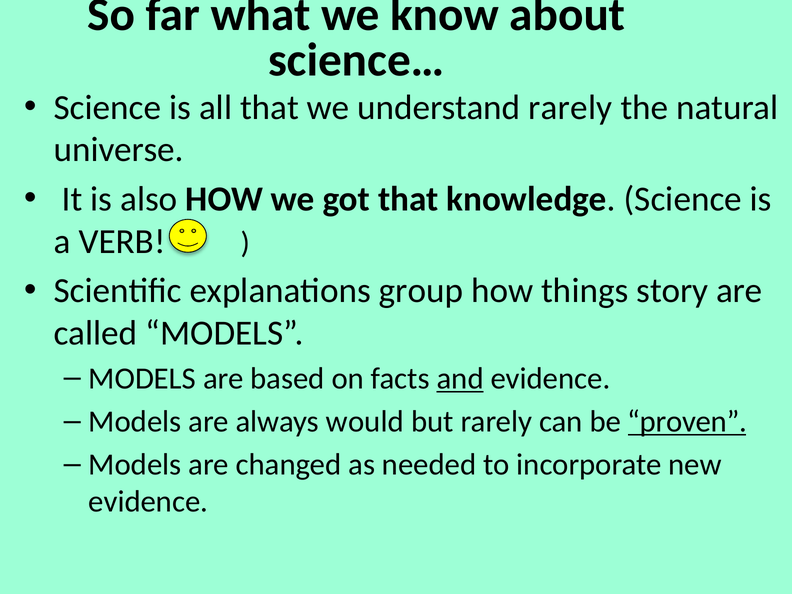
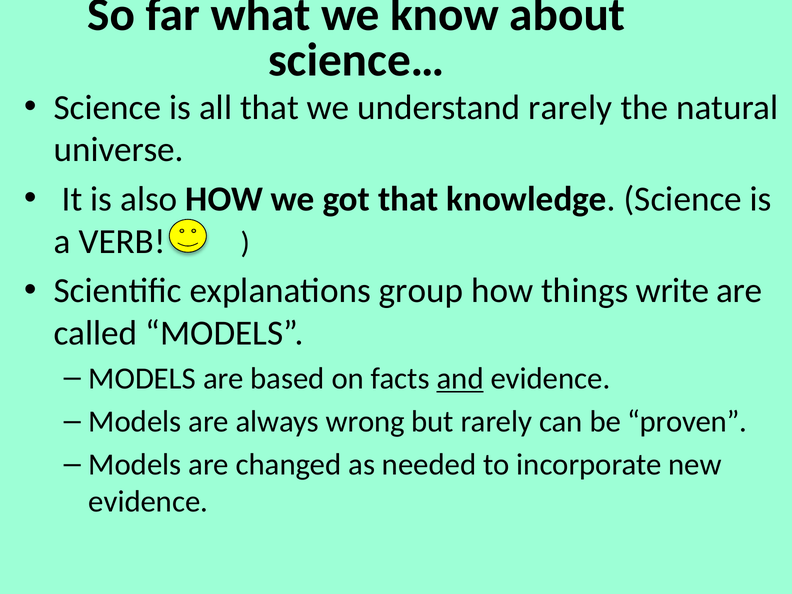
story: story -> write (672, 291)
would: would -> wrong (365, 422)
proven underline: present -> none (687, 422)
